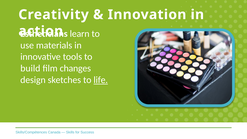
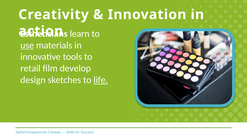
use underline: none -> present (27, 45)
build: build -> retail (30, 68)
changes: changes -> develop (75, 68)
